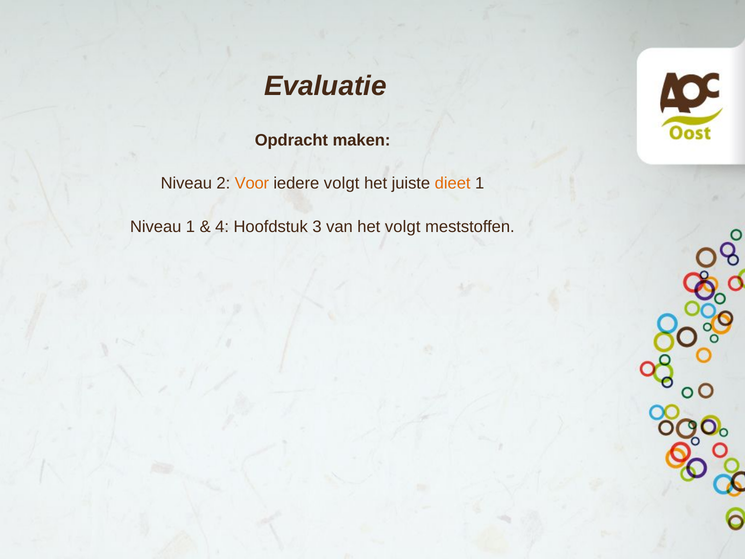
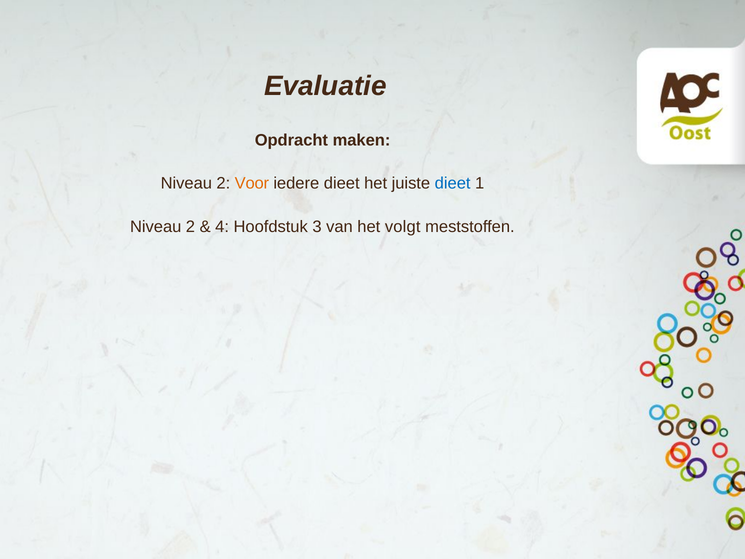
iedere volgt: volgt -> dieet (342, 183)
dieet colour: orange -> blue (453, 183)
1: 1 -> 2 (190, 227)
